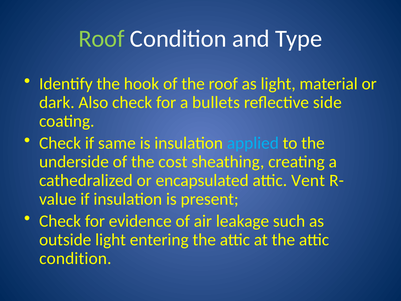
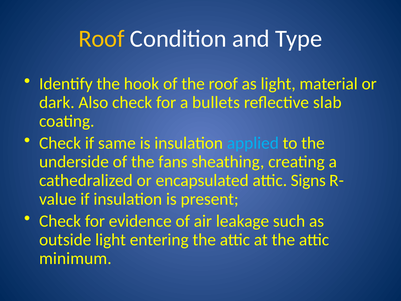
Roof colour: light green -> yellow (101, 39)
side: side -> slab (327, 102)
cost: cost -> fans (173, 162)
Vent: Vent -> Signs (308, 180)
condition: condition -> minimum (75, 258)
